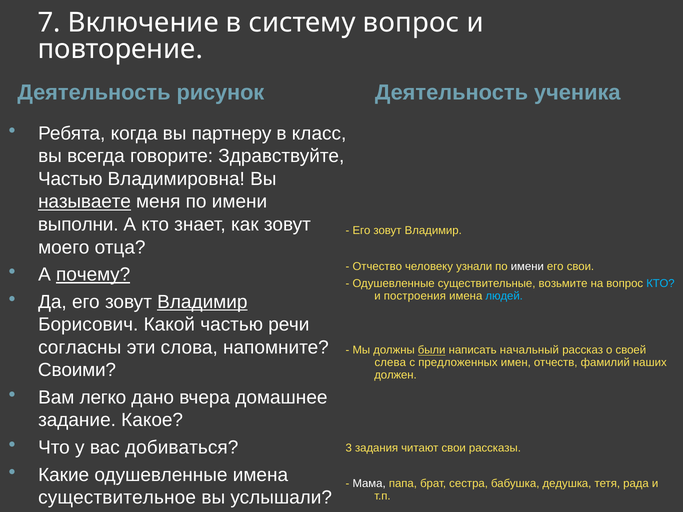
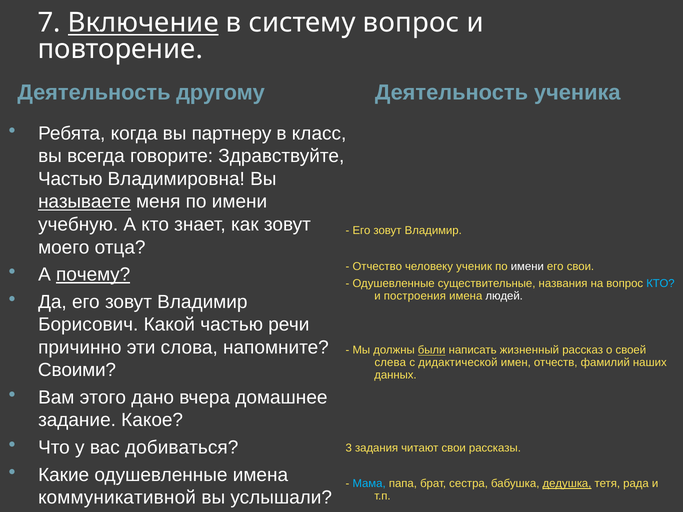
Включение underline: none -> present (143, 23)
рисунок: рисунок -> другому (220, 93)
выполни: выполни -> учебную (78, 225)
узнали: узнали -> ученик (474, 266)
возьмите: возьмите -> названия (563, 284)
людей colour: light blue -> white (504, 296)
Владимир underline: present -> none (202, 302)
согласны: согласны -> причинно (80, 348)
начальный: начальный -> жизненный (529, 350)
предложенных: предложенных -> дидактической (458, 363)
должен: должен -> данных (395, 375)
легко: легко -> этого (103, 398)
Мама colour: white -> light blue (369, 484)
дедушка underline: none -> present (567, 484)
существительное: существительное -> коммуникативной (117, 498)
